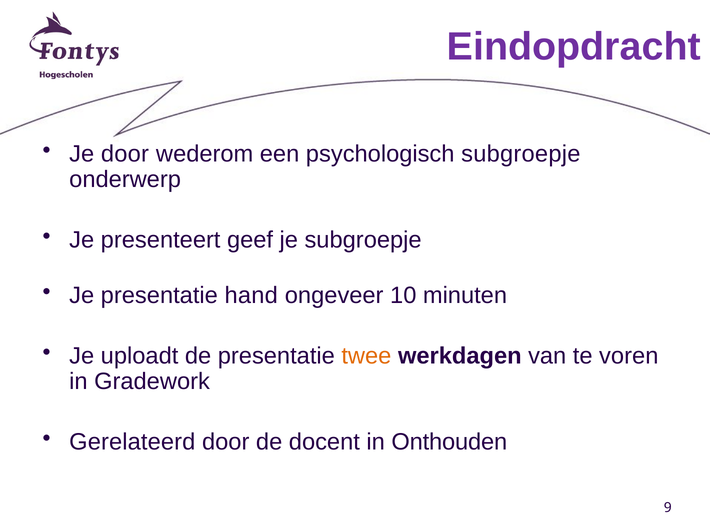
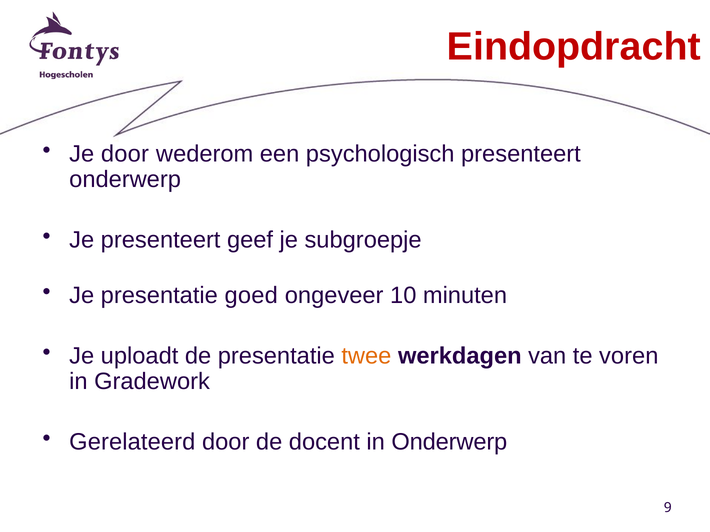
Eindopdracht colour: purple -> red (574, 47)
psychologisch subgroepje: subgroepje -> presenteert (521, 154)
hand: hand -> goed (251, 296)
in Onthouden: Onthouden -> Onderwerp (449, 442)
